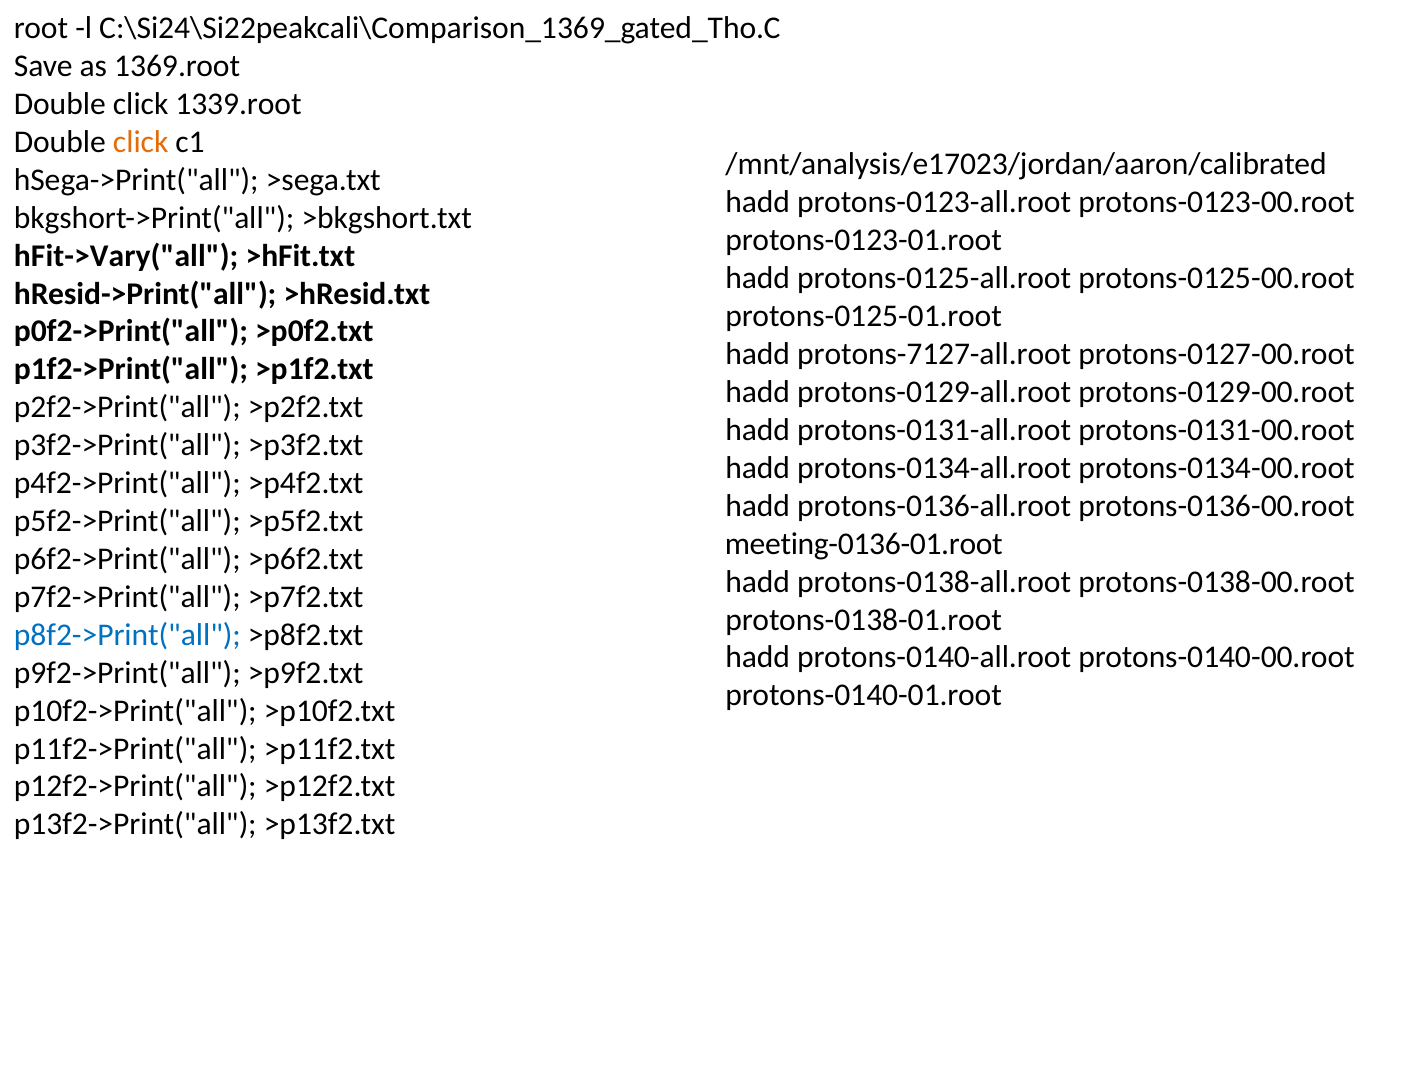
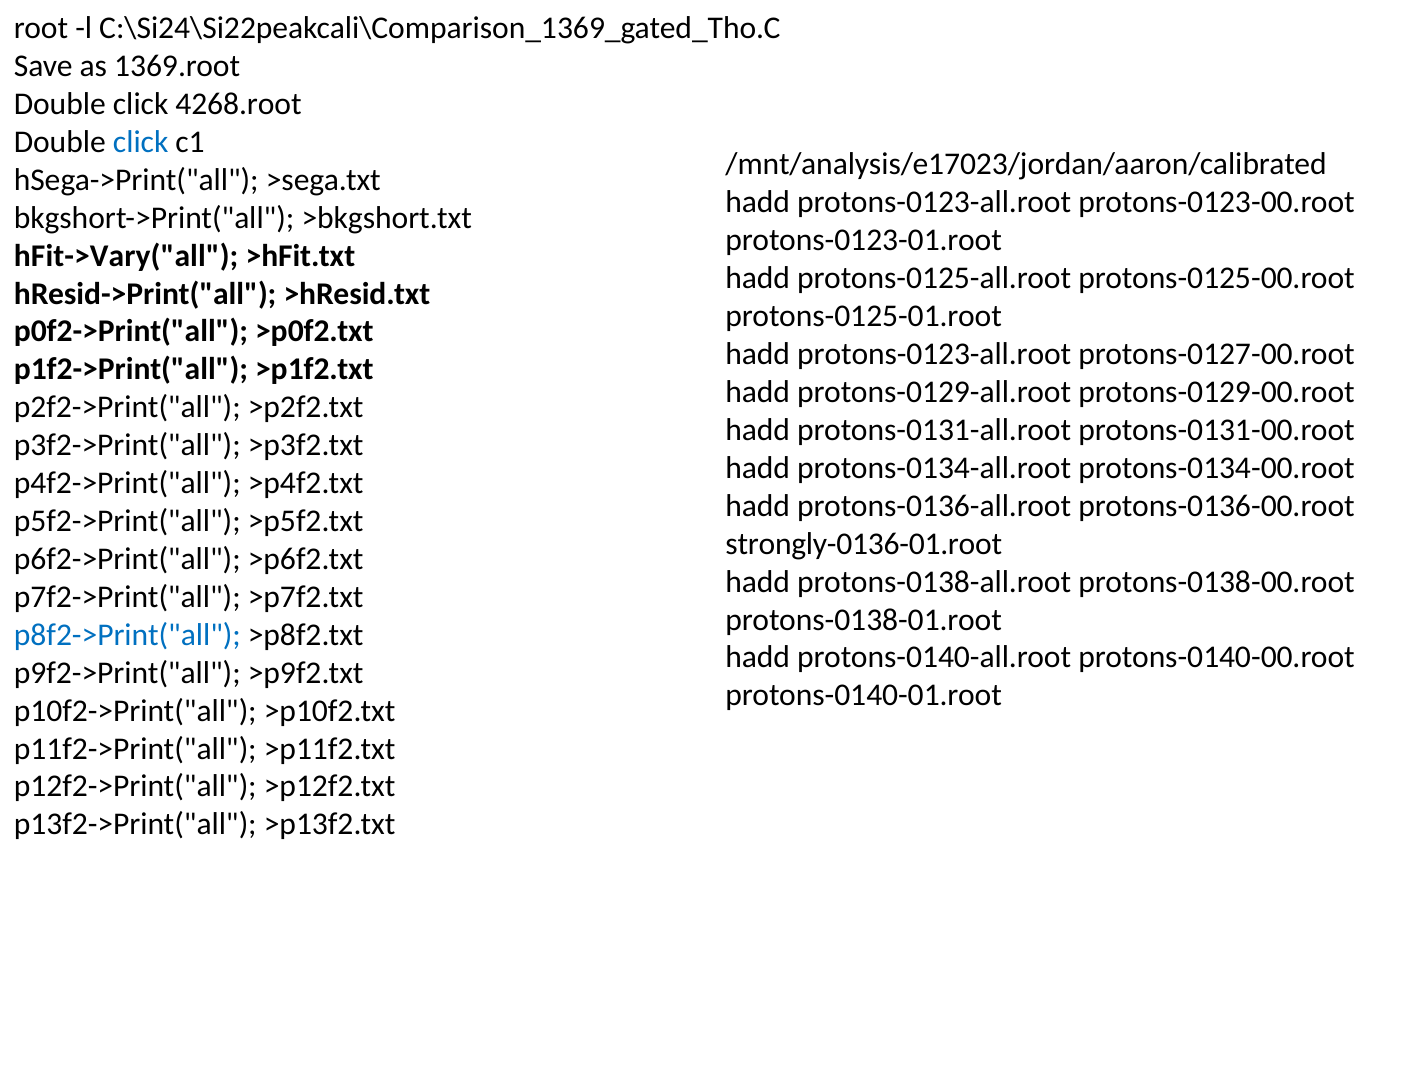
1339.root: 1339.root -> 4268.root (238, 104)
click colour: orange -> blue (141, 142)
protons-7127-all.root: protons-7127-all.root -> protons-0123-all.root (934, 354)
meeting-0136-01.root: meeting-0136-01.root -> strongly-0136-01.root (864, 544)
